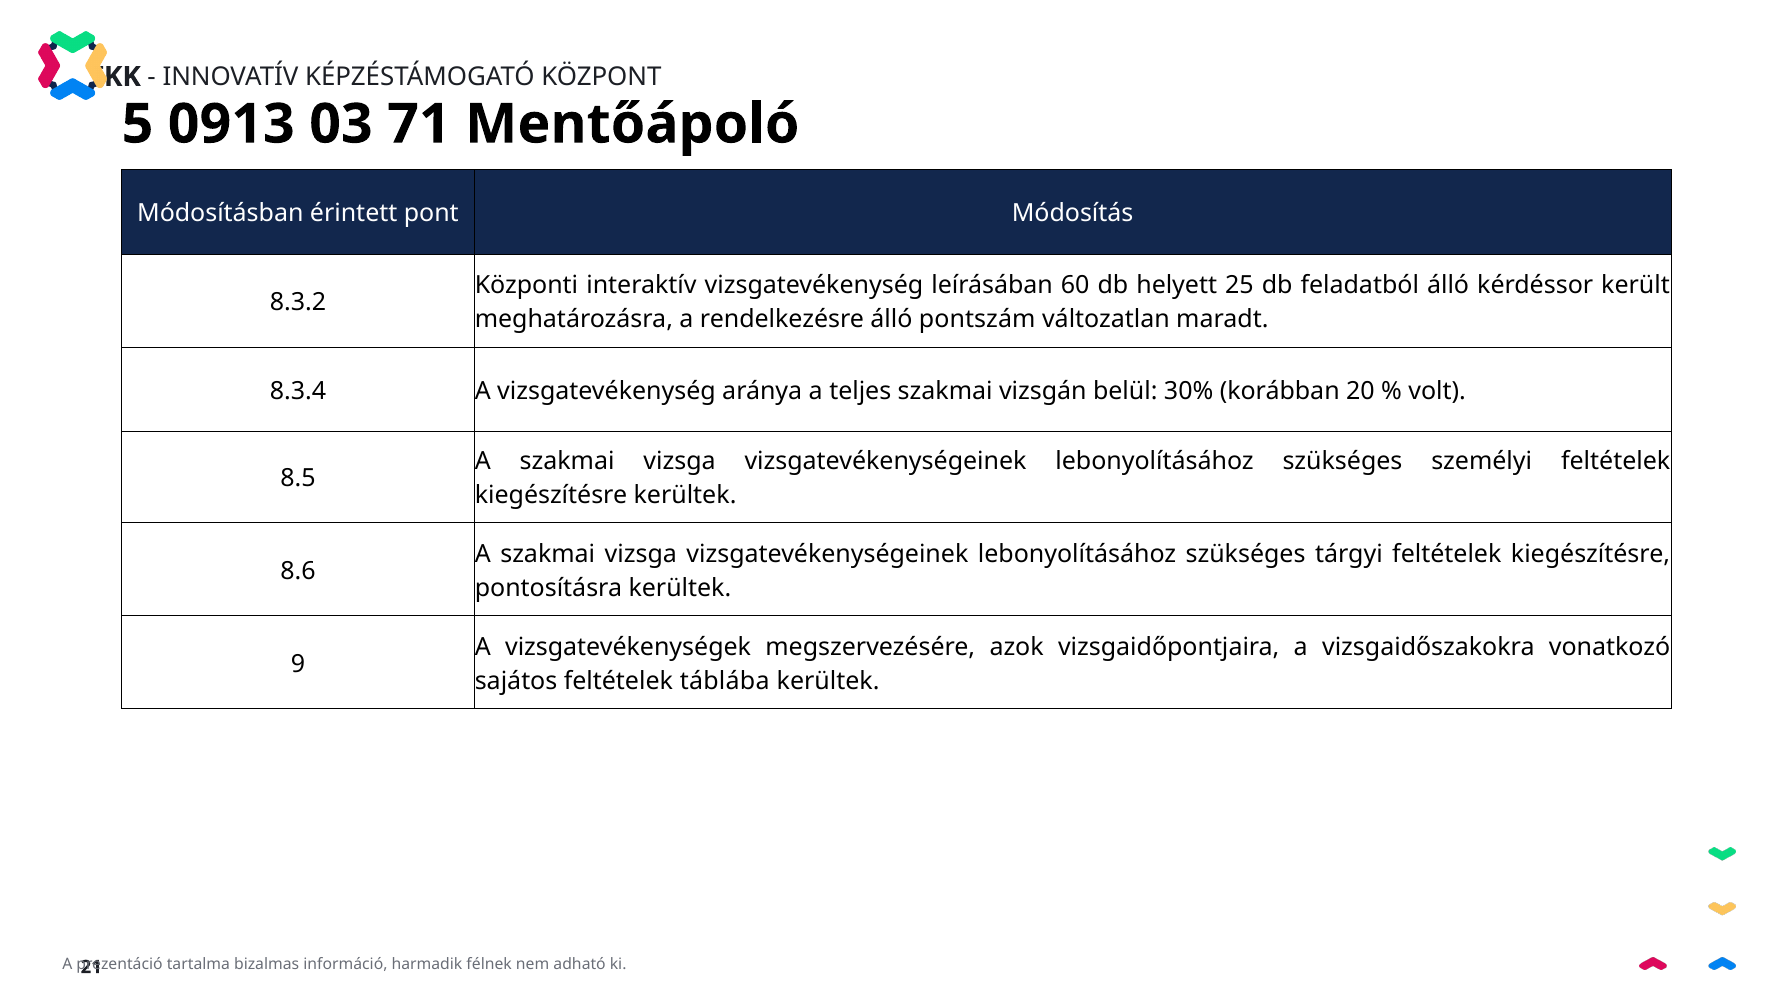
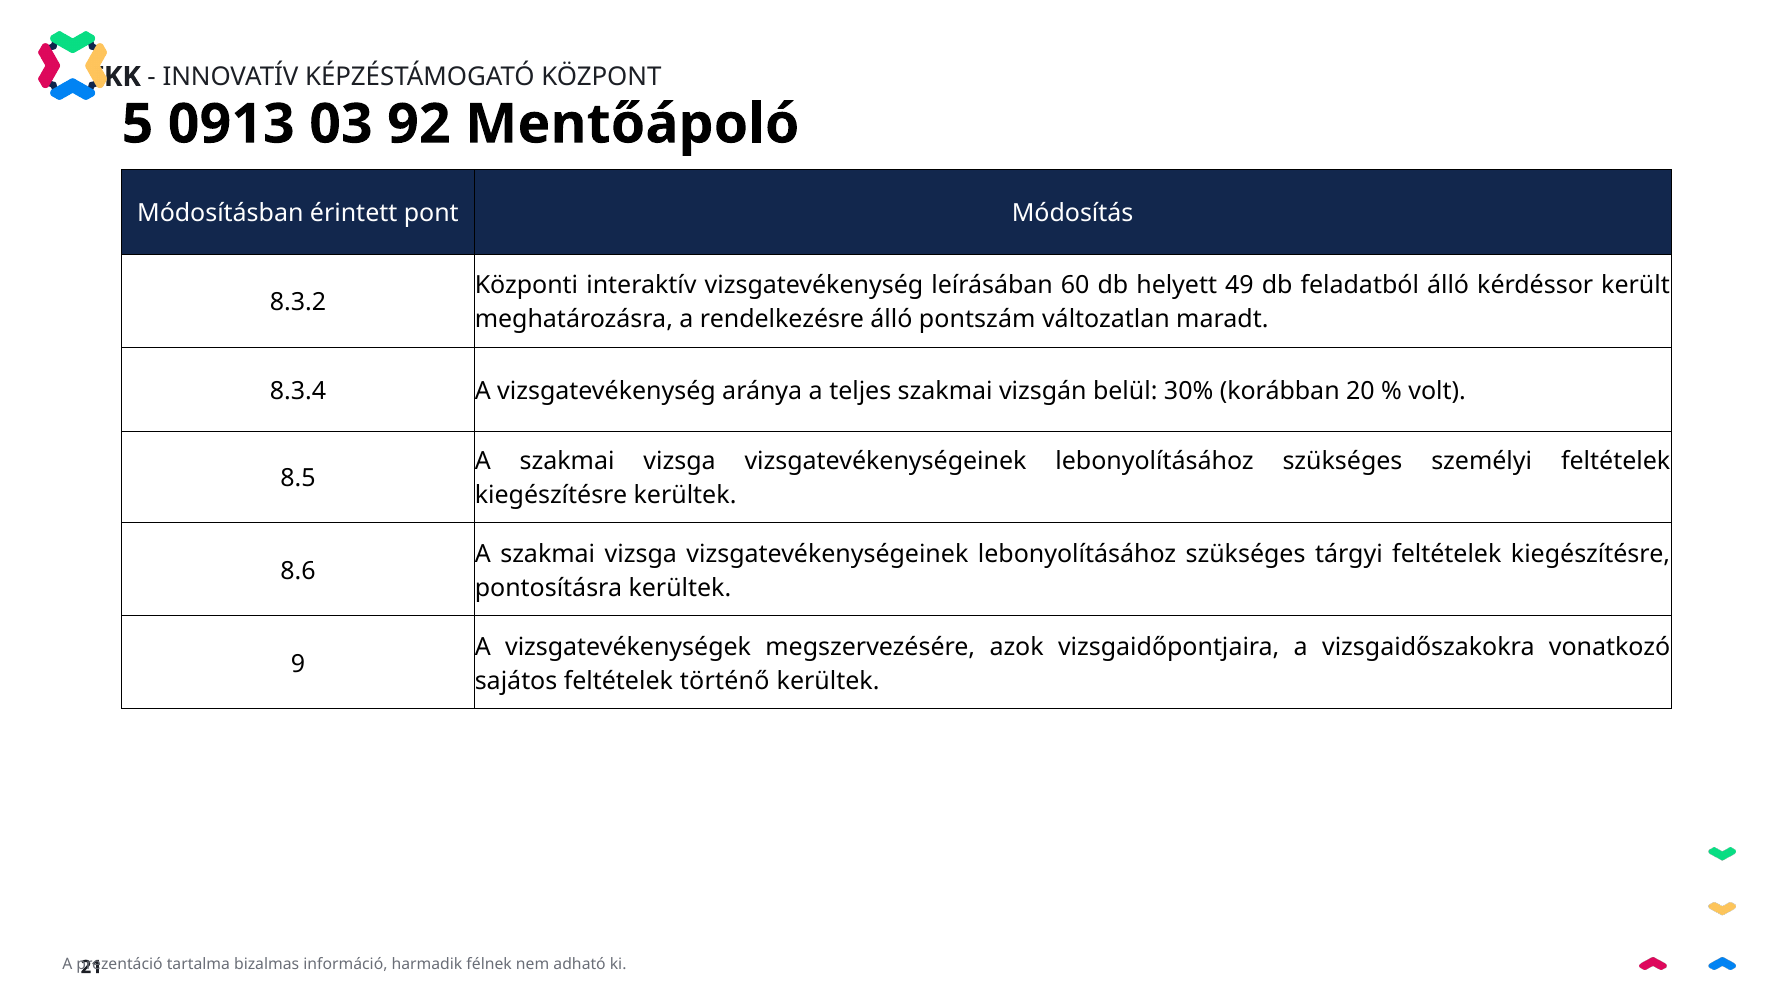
71: 71 -> 92 (419, 124)
25: 25 -> 49 (1239, 286)
táblába: táblába -> történő (725, 681)
